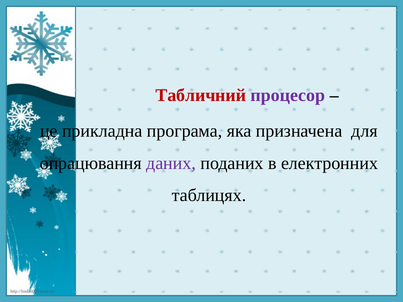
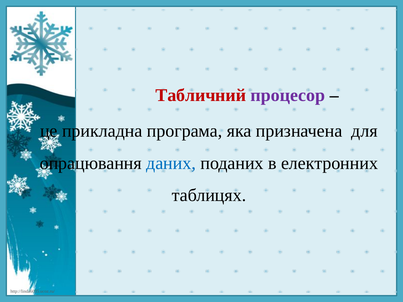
даних colour: purple -> blue (171, 163)
